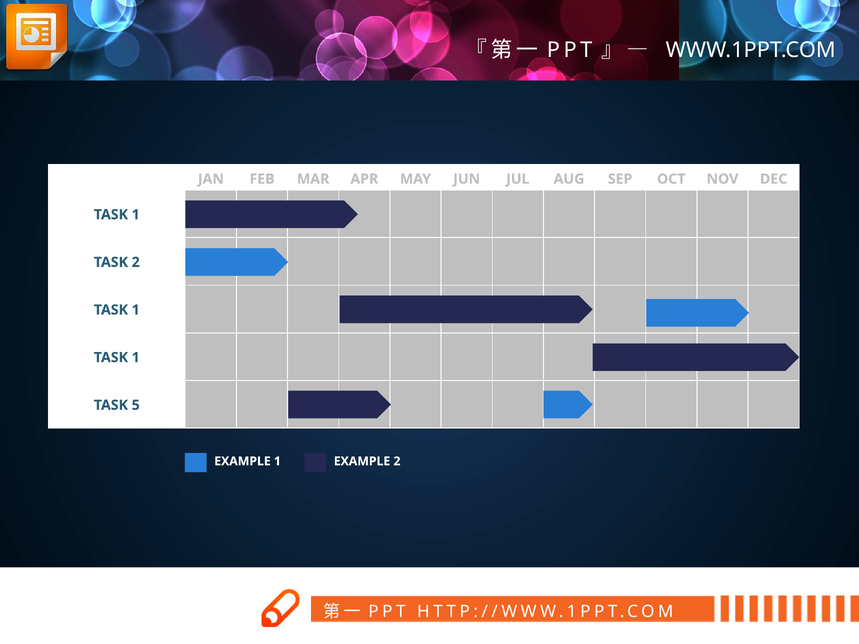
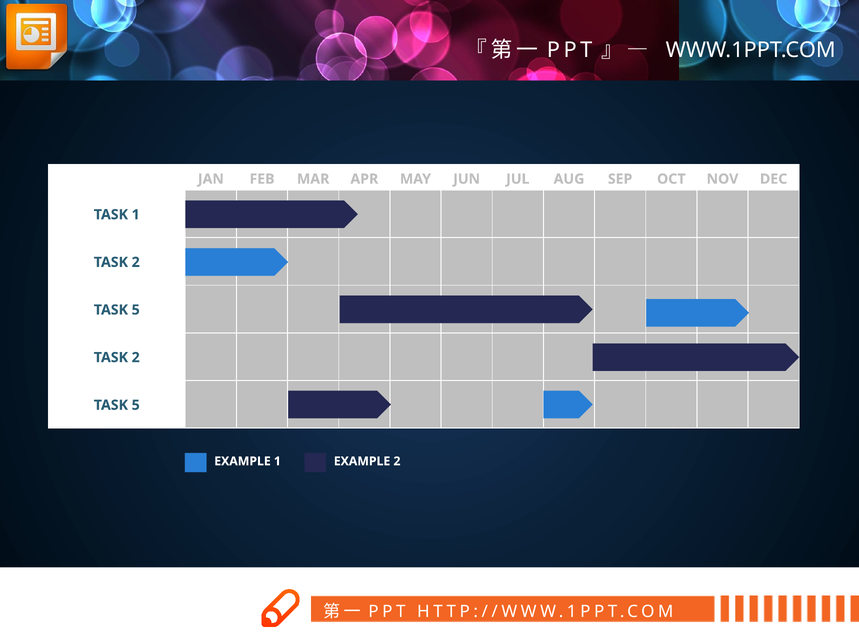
1: 1 -> 5 (136, 310)
1: 1 -> 2 (136, 358)
